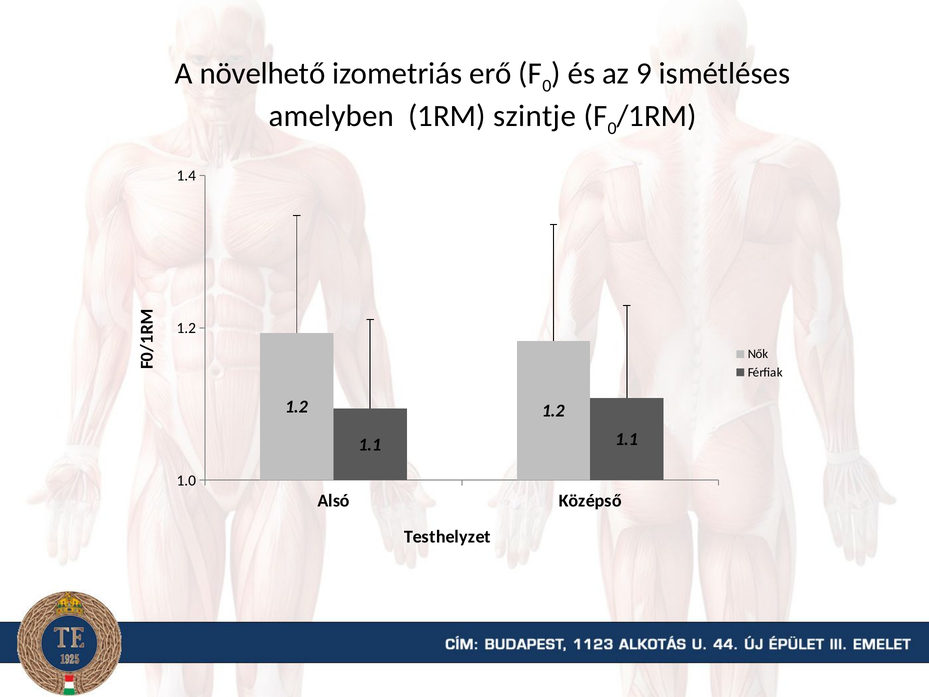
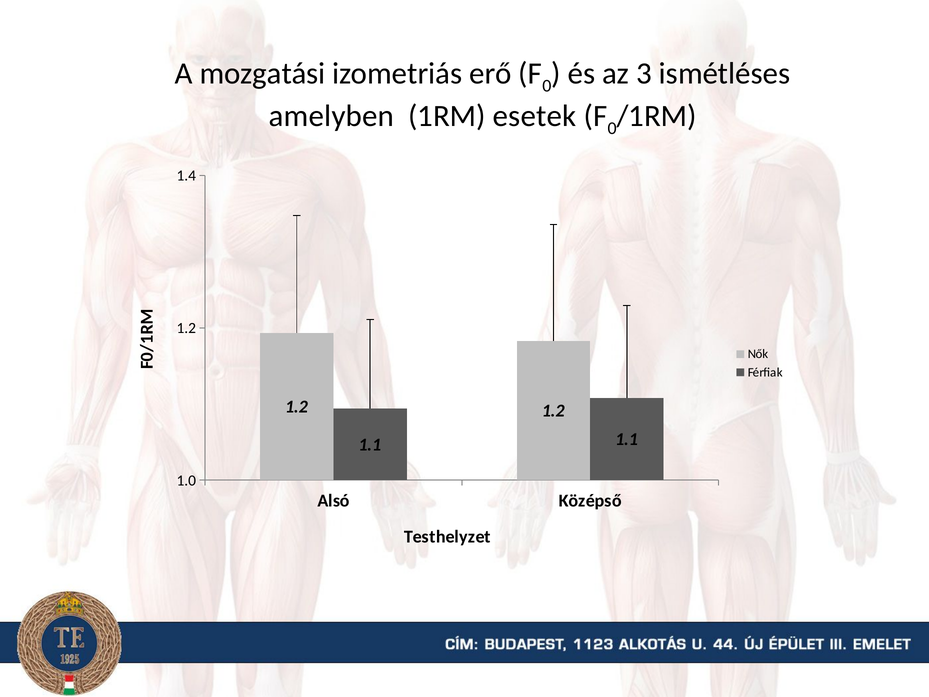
növelhető: növelhető -> mozgatási (263, 74)
9: 9 -> 3 (644, 74)
szintje: szintje -> esetek (535, 116)
